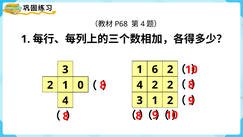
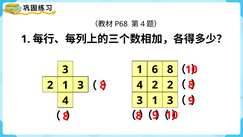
6 2: 2 -> 8 (170, 69)
0: 0 -> 3 (81, 85)
2: 2 -> 3 (170, 100)
